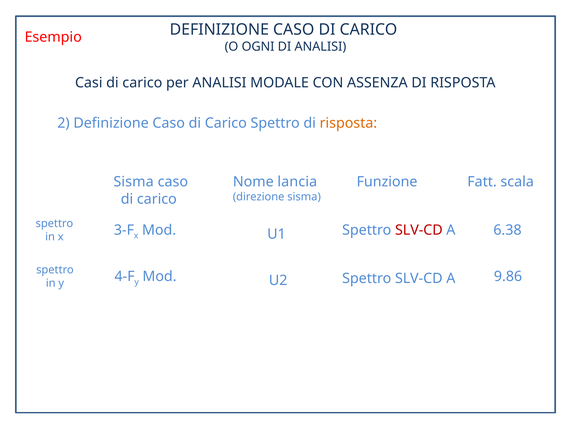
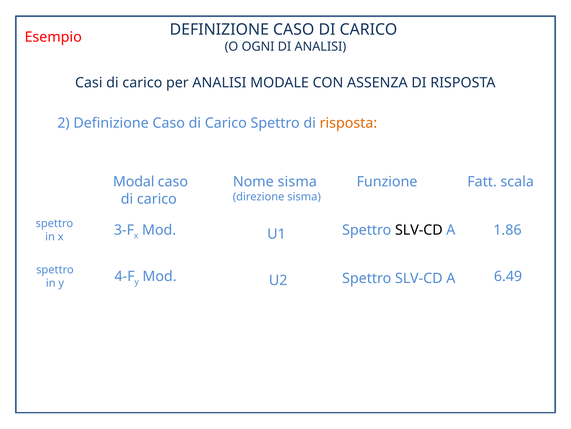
Sisma: Sisma -> Modal (134, 182)
Nome lancia: lancia -> sisma (297, 182)
SLV-CD colour: red -> black (419, 230)
6.38: 6.38 -> 1.86 (507, 230)
9.86: 9.86 -> 6.49 (508, 276)
